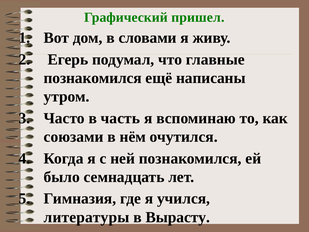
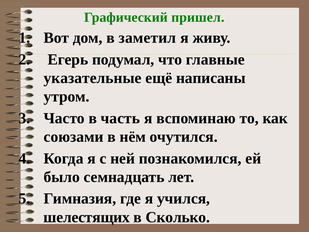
словами: словами -> заметил (147, 38)
познакомился: познакомился -> указательные (93, 78)
литературы: литературы -> шелестящих (87, 217)
Вырасту: Вырасту -> Сколько (178, 217)
